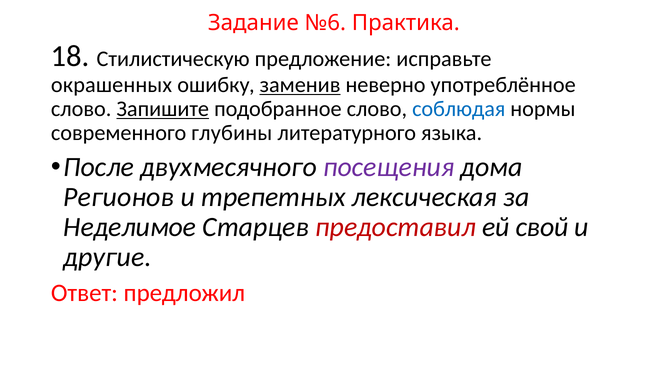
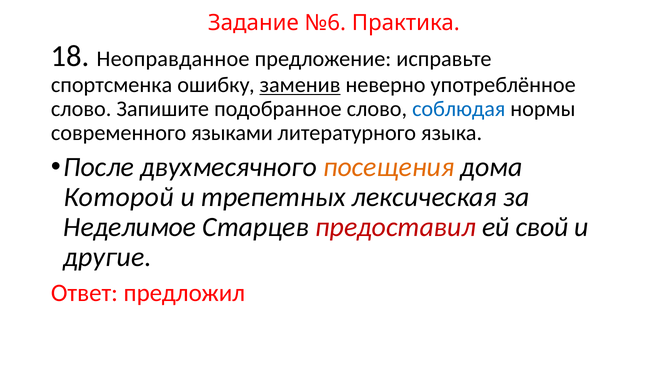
Стилистическую: Стилистическую -> Неоправданное (173, 59)
окрашенных: окрашенных -> спортсменка (112, 85)
Запишите underline: present -> none (163, 109)
глубины: глубины -> языками (232, 133)
посещения colour: purple -> orange (389, 167)
Регионов: Регионов -> Которой (119, 197)
